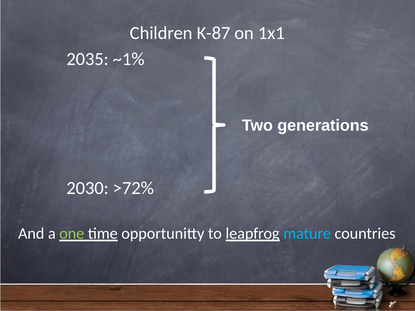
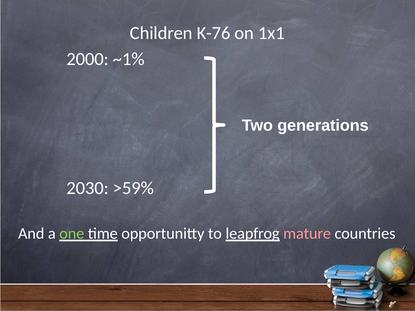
K-87: K-87 -> K-76 (214, 33)
2035: 2035 -> 2000 (88, 59)
>72%: >72% -> >59% (133, 188)
mature colour: light blue -> pink (307, 234)
